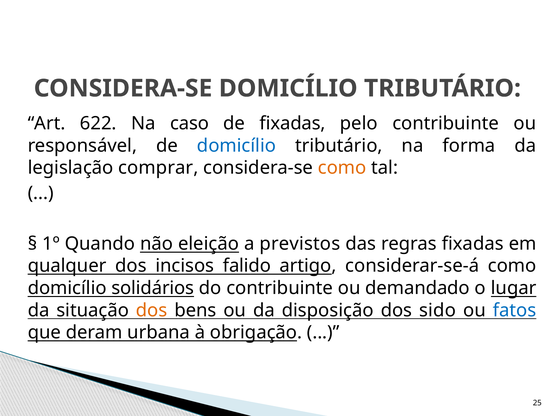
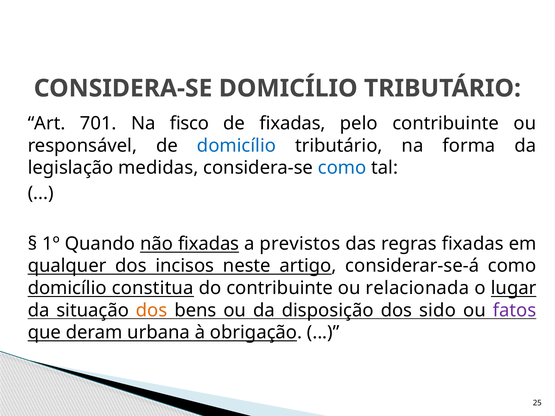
622: 622 -> 701 (98, 124)
caso: caso -> fisco (190, 124)
comprar: comprar -> medidas (158, 168)
como colour: orange -> blue (342, 168)
não eleição: eleição -> fixadas (209, 244)
falido: falido -> neste (247, 266)
solidários: solidários -> constitua (153, 288)
demandado: demandado -> relacionada (417, 288)
fatos colour: blue -> purple (515, 310)
